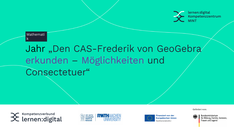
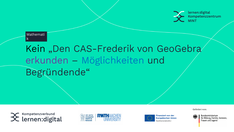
Jahr: Jahr -> Kein (35, 49)
Möglichkeiten colour: purple -> blue (113, 60)
Consectetuer“: Consectetuer“ -> Begründende“ (58, 72)
